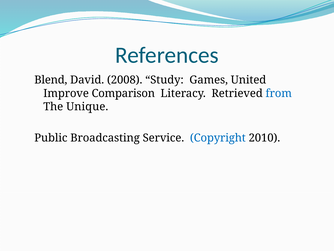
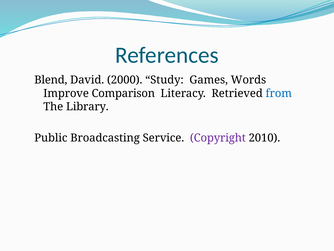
2008: 2008 -> 2000 (125, 80)
United: United -> Words (248, 80)
Unique: Unique -> Library (87, 107)
Copyright colour: blue -> purple (218, 138)
